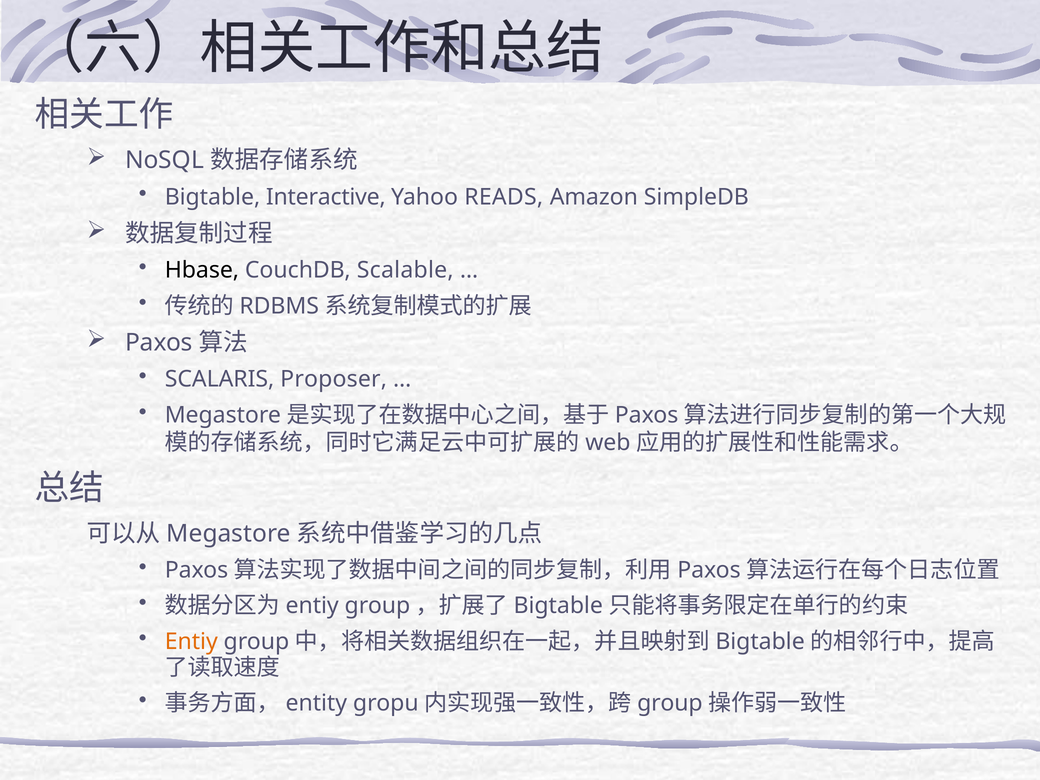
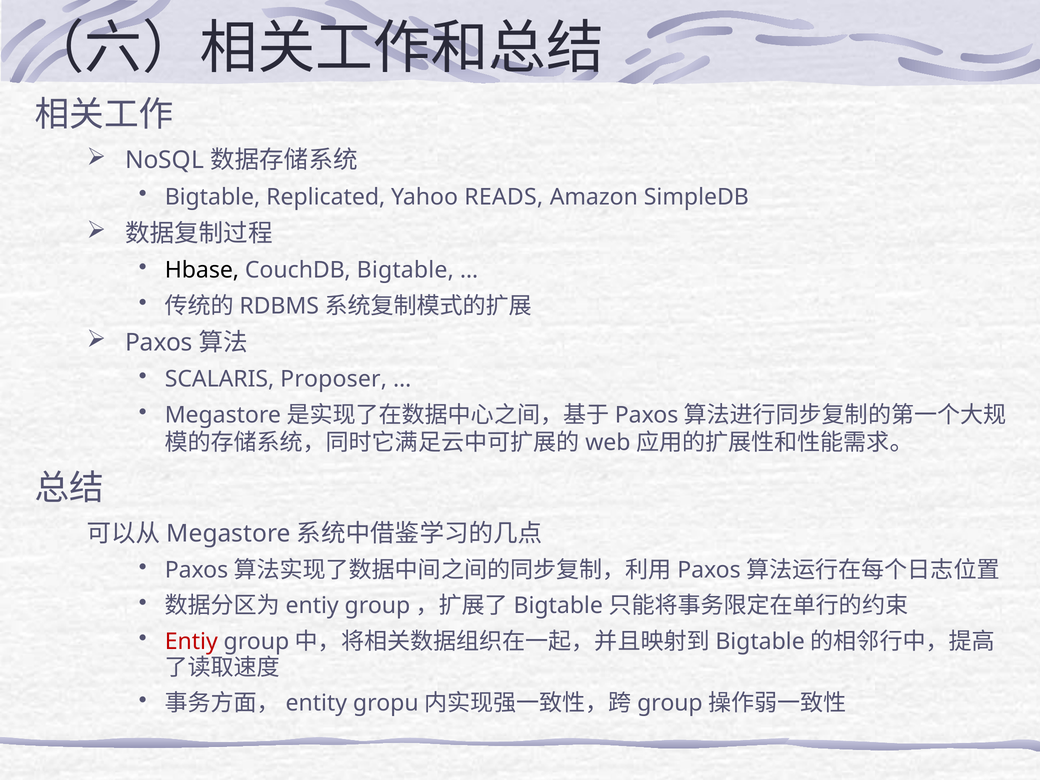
Interactive: Interactive -> Replicated (326, 197)
CouchDB Scalable: Scalable -> Bigtable (405, 270)
Entiy colour: orange -> red (191, 641)
